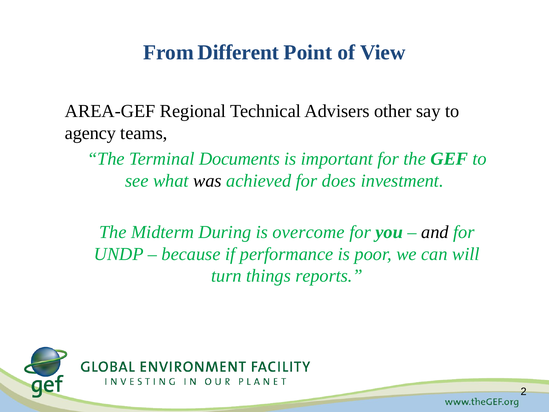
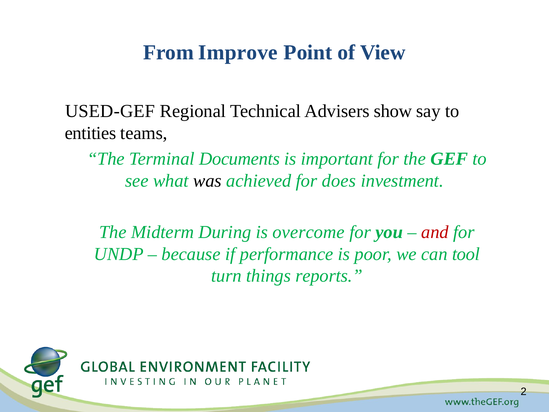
Different: Different -> Improve (238, 52)
AREA-GEF: AREA-GEF -> USED-GEF (110, 111)
other: other -> show (393, 111)
agency: agency -> entities (90, 133)
and colour: black -> red (435, 232)
will: will -> tool (466, 254)
